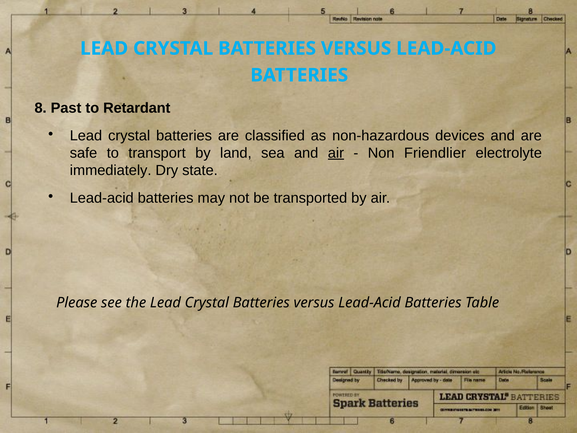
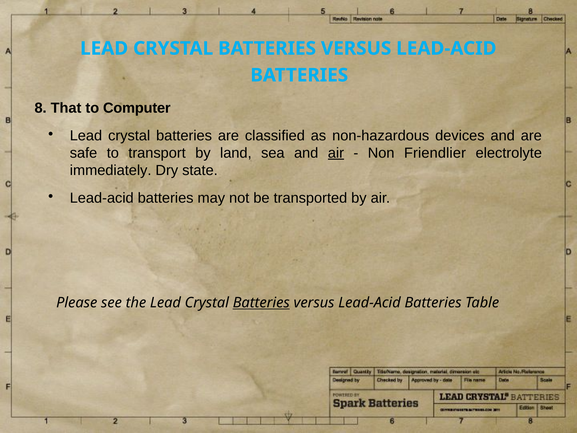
Past: Past -> That (66, 108)
Retardant: Retardant -> Computer (137, 108)
Batteries underline: none -> present (261, 303)
